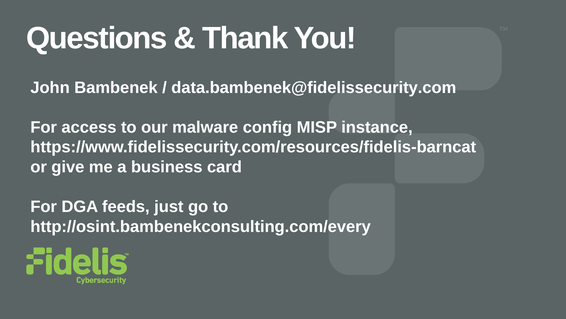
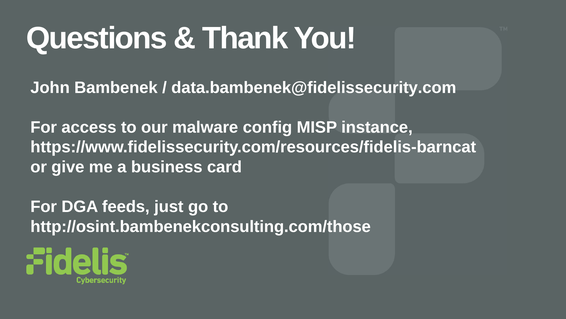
http://osint.bambenekconsulting.com/every: http://osint.bambenekconsulting.com/every -> http://osint.bambenekconsulting.com/those (201, 226)
